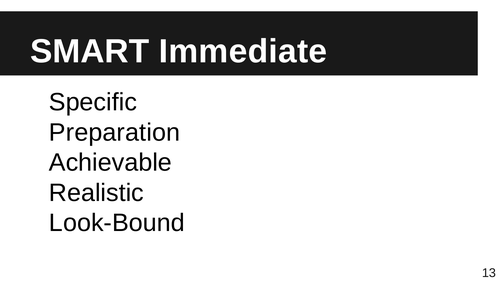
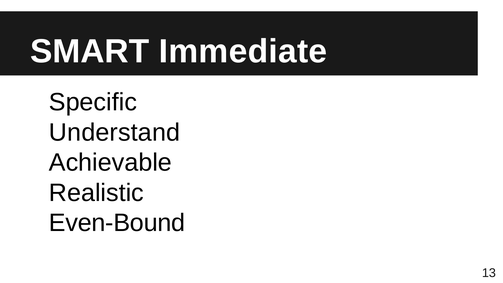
Preparation: Preparation -> Understand (115, 132)
Look-Bound: Look-Bound -> Even-Bound (117, 223)
